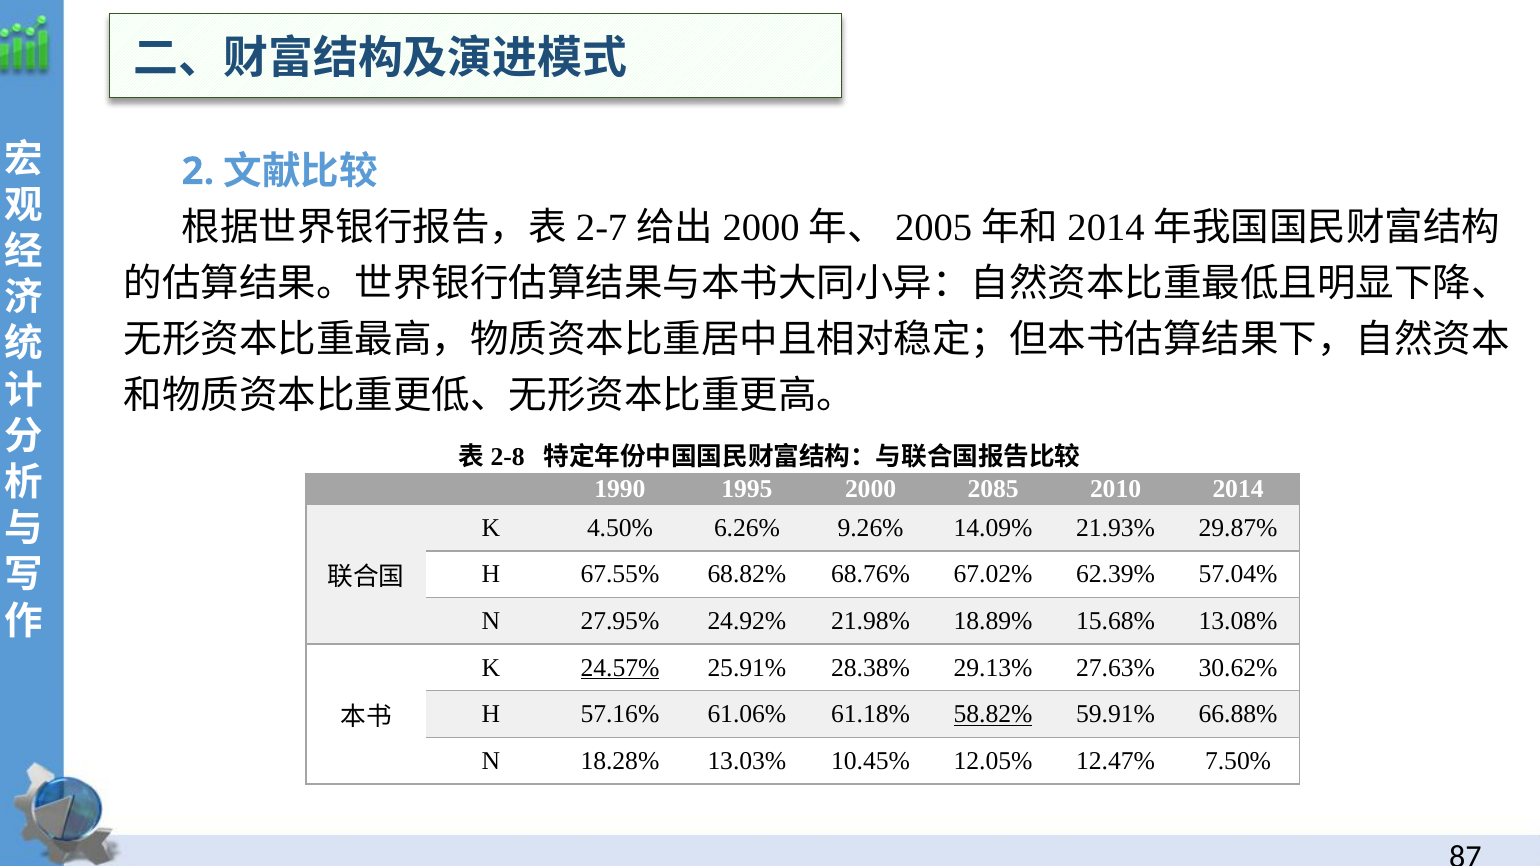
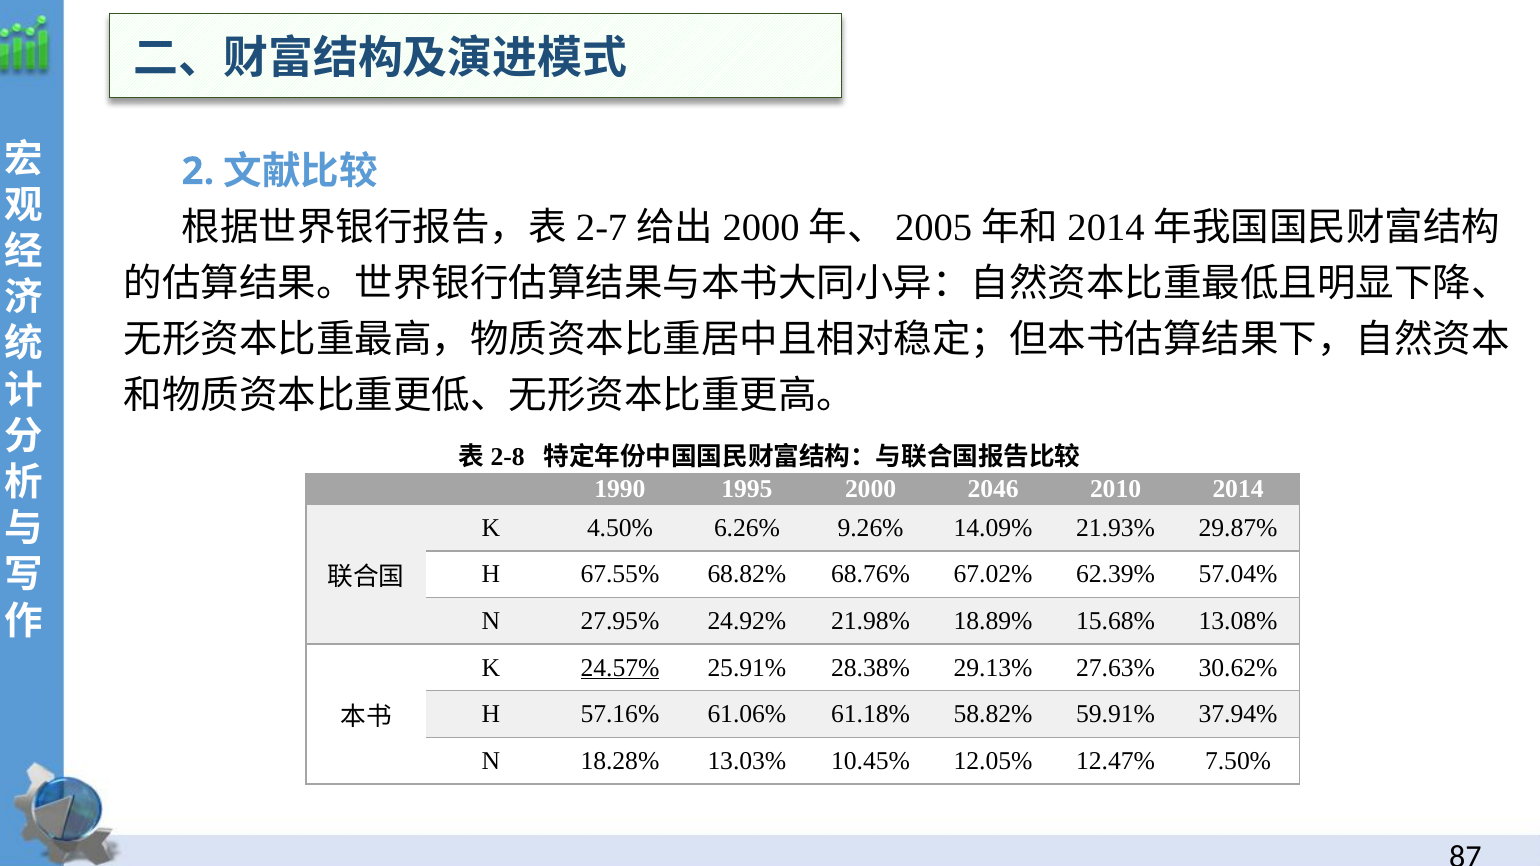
2085: 2085 -> 2046 (993, 489)
58.82% underline: present -> none (993, 714)
66.88%: 66.88% -> 37.94% (1238, 714)
